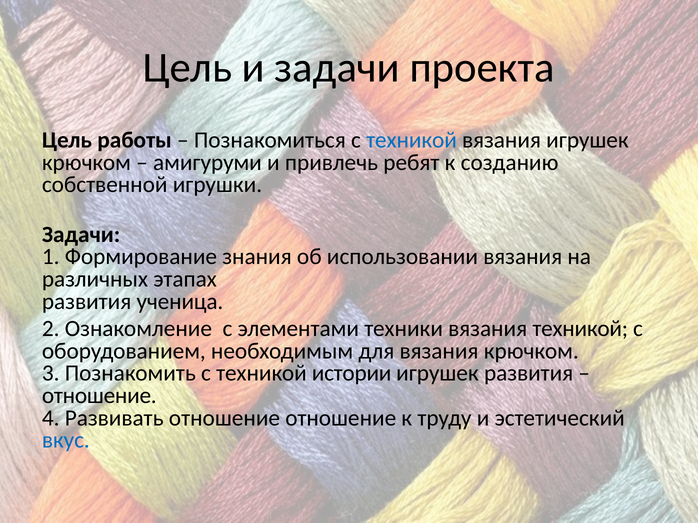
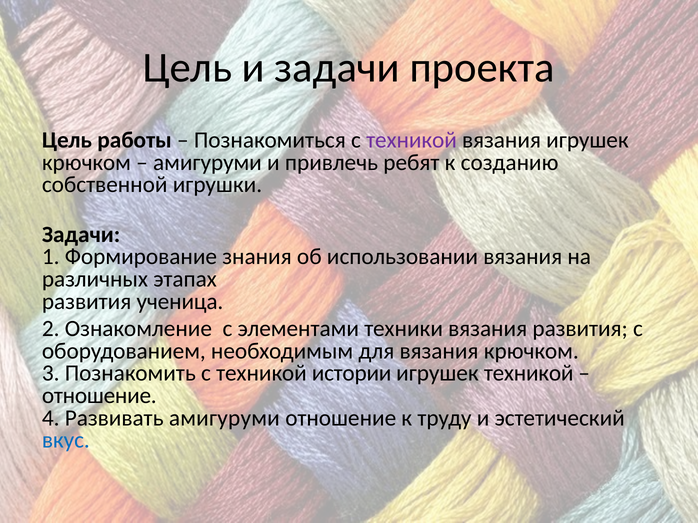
техникой colour: blue -> purple (411, 140)
вязания техникой: техникой -> развития (580, 329)
игрушек развития: развития -> техникой (529, 374)
Развивать отношение: отношение -> амигуруми (224, 418)
